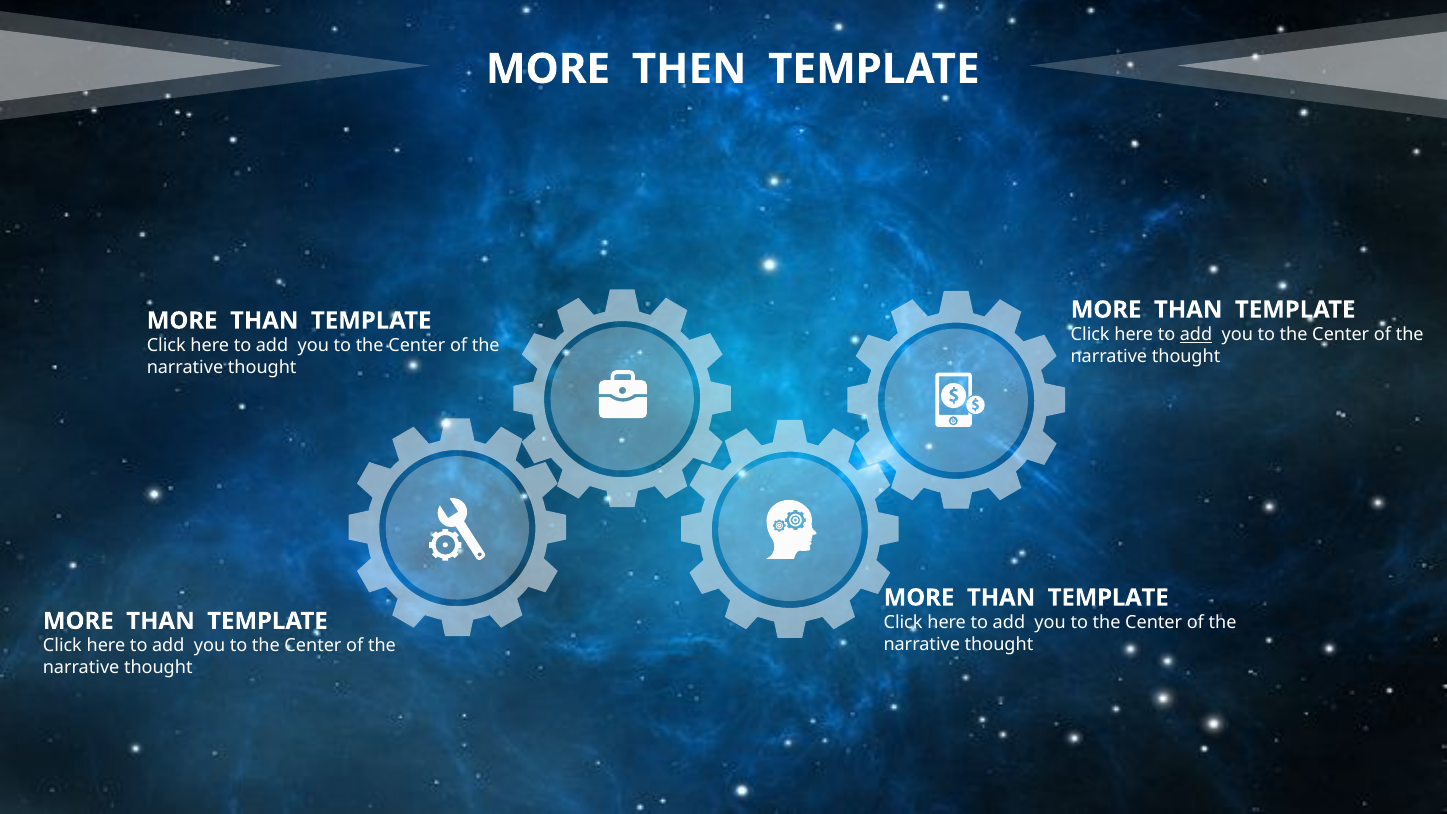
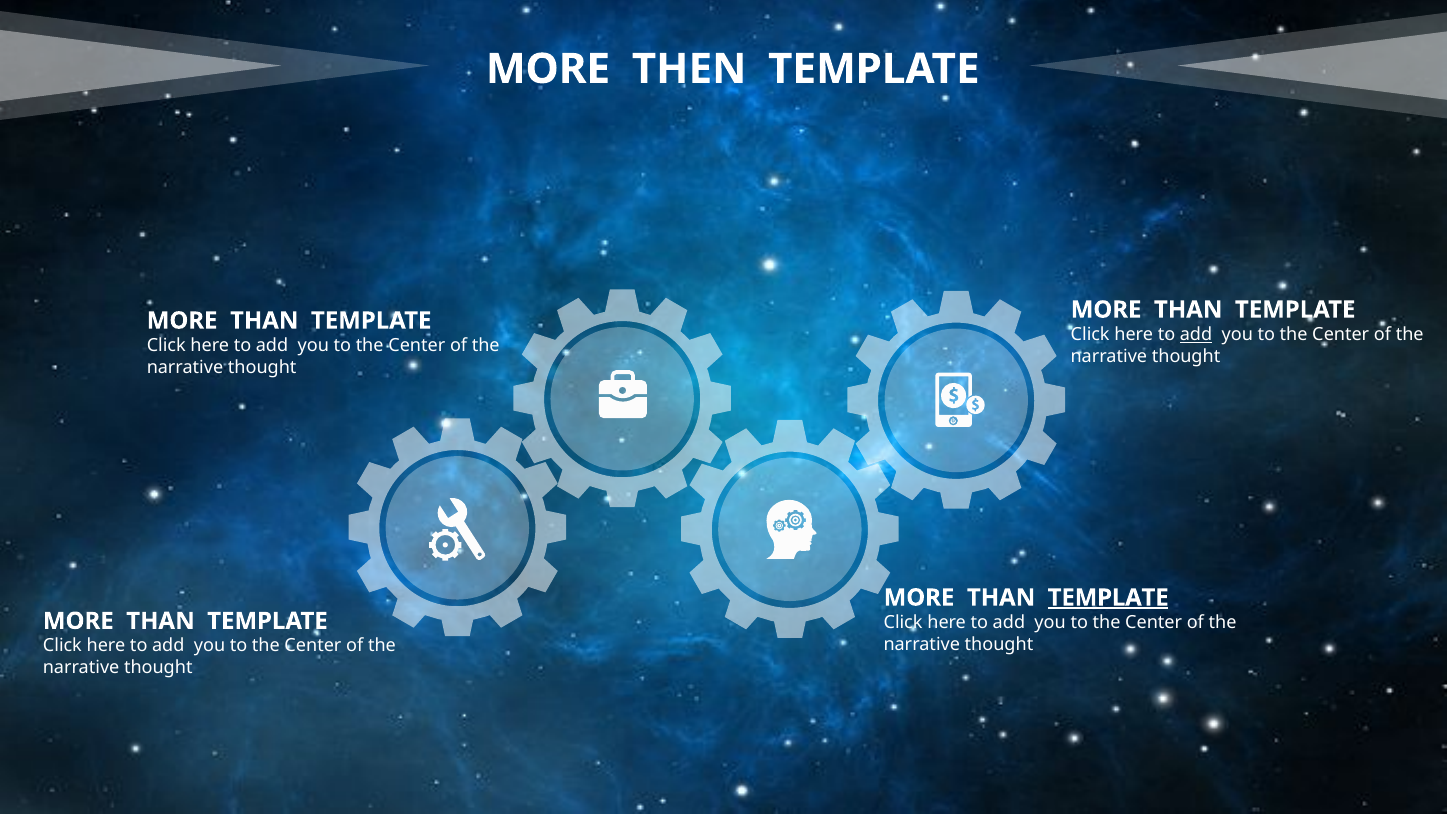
TEMPLATE underline: none -> present (1108, 598)
